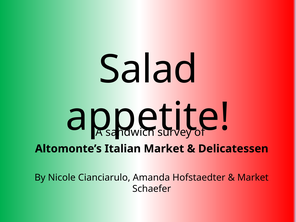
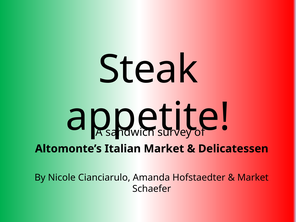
Salad: Salad -> Steak (148, 69)
